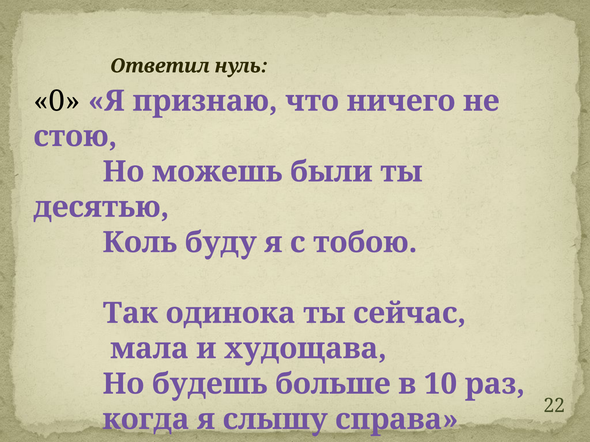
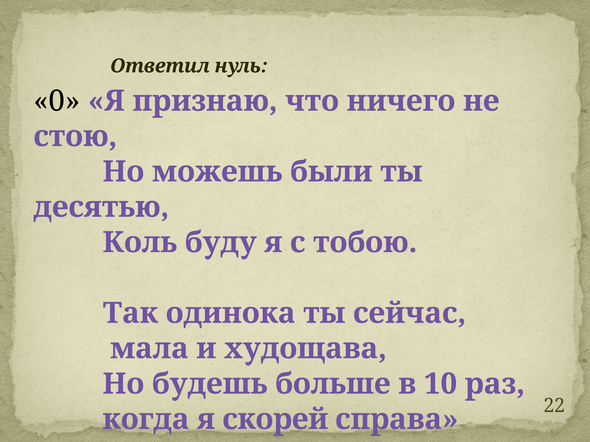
слышу: слышу -> скорей (275, 420)
